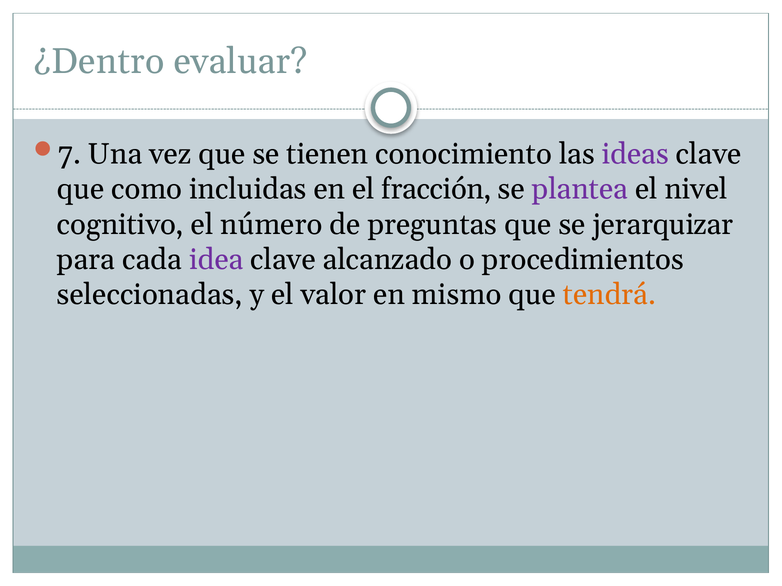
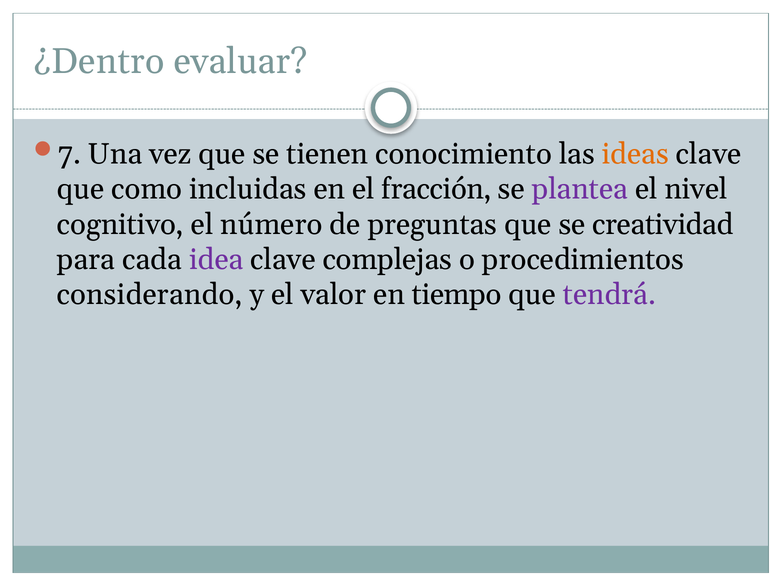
ideas colour: purple -> orange (635, 154)
jerarquizar: jerarquizar -> creatividad (663, 225)
alcanzado: alcanzado -> complejas (387, 260)
seleccionadas: seleccionadas -> considerando (150, 295)
mismo: mismo -> tiempo (457, 295)
tendrá colour: orange -> purple (609, 295)
